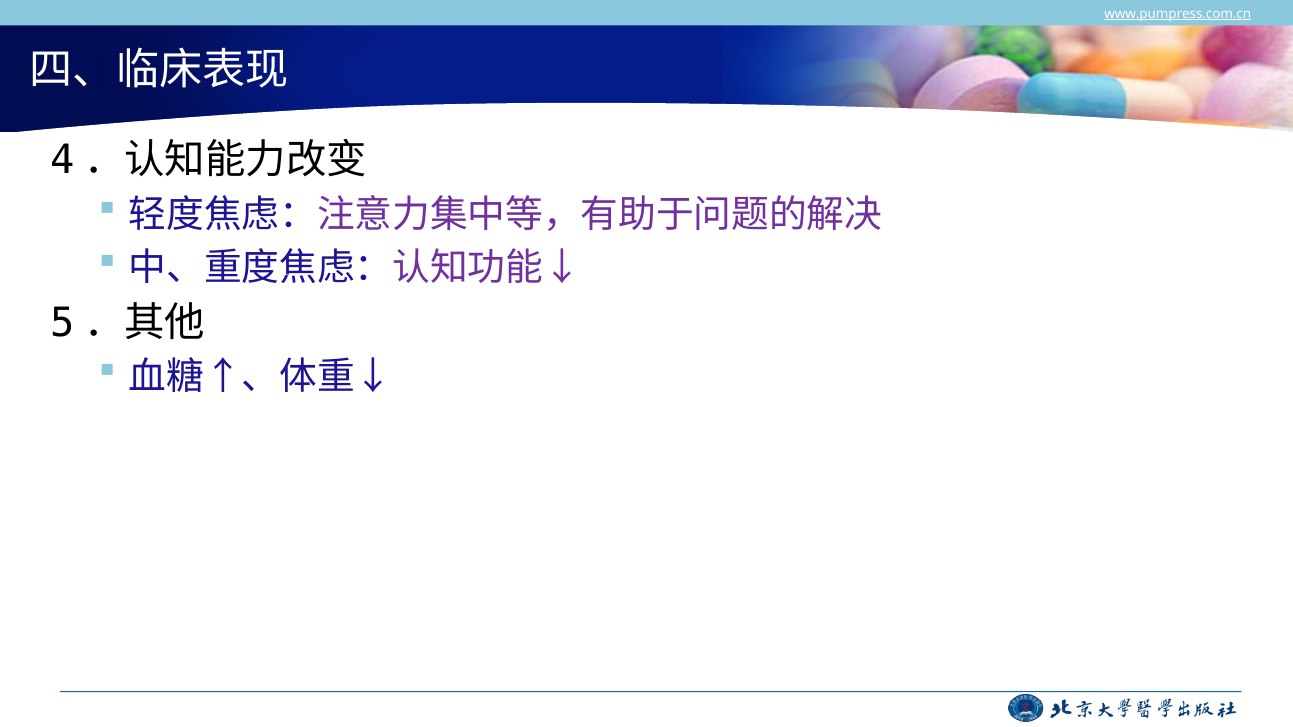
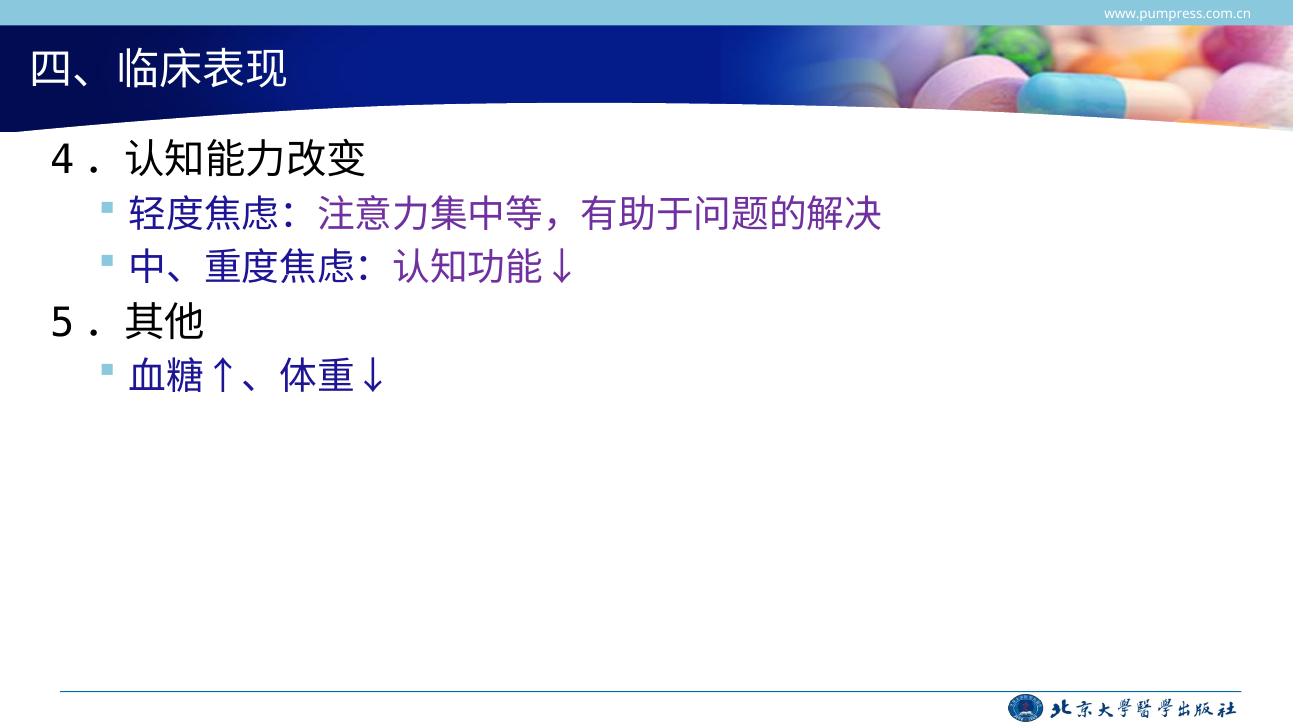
www.pumpress.com.cn underline: present -> none (1178, 14)
